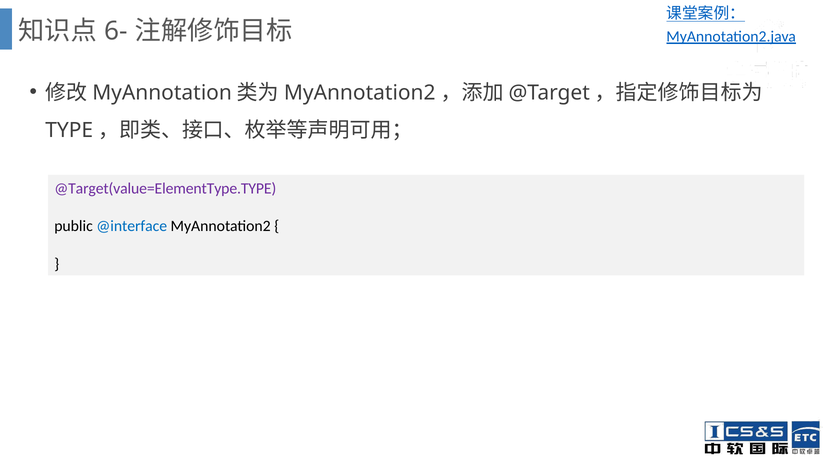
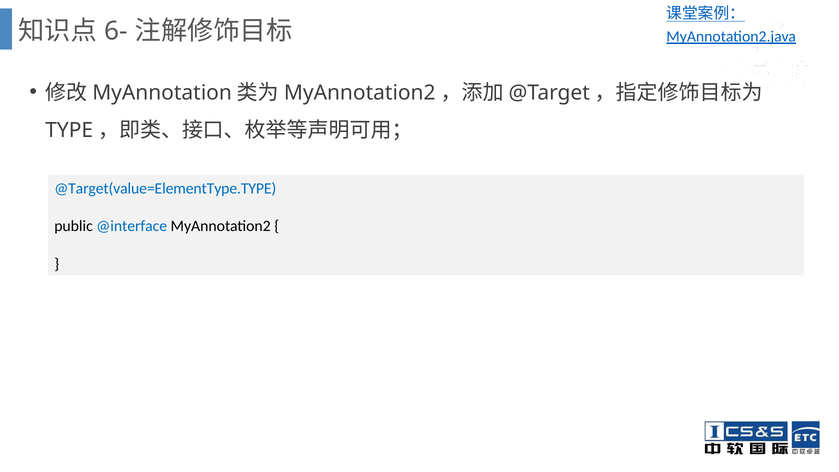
@Target(value=ElementType.TYPE colour: purple -> blue (165, 188)
